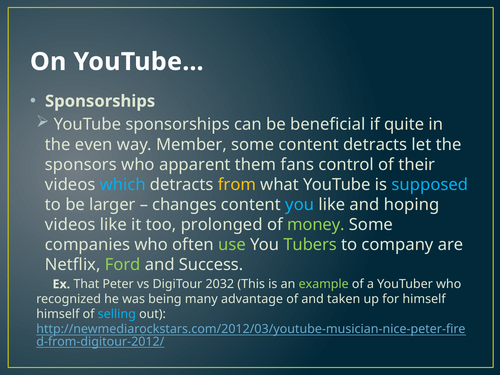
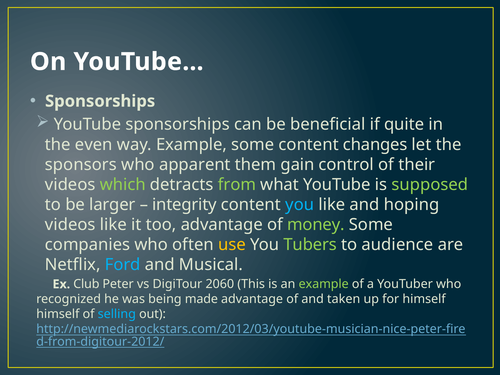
way Member: Member -> Example (192, 144)
content detracts: detracts -> changes (375, 144)
fans: fans -> gain (297, 164)
which colour: light blue -> light green (123, 184)
from colour: yellow -> light green (237, 184)
supposed colour: light blue -> light green (430, 184)
changes: changes -> integrity (184, 204)
too prolonged: prolonged -> advantage (222, 224)
use colour: light green -> yellow (232, 244)
company: company -> audience (397, 244)
Ford colour: light green -> light blue (123, 264)
Success: Success -> Musical (211, 264)
That: That -> Club (86, 284)
2032: 2032 -> 2060 (220, 284)
many: many -> made (201, 299)
